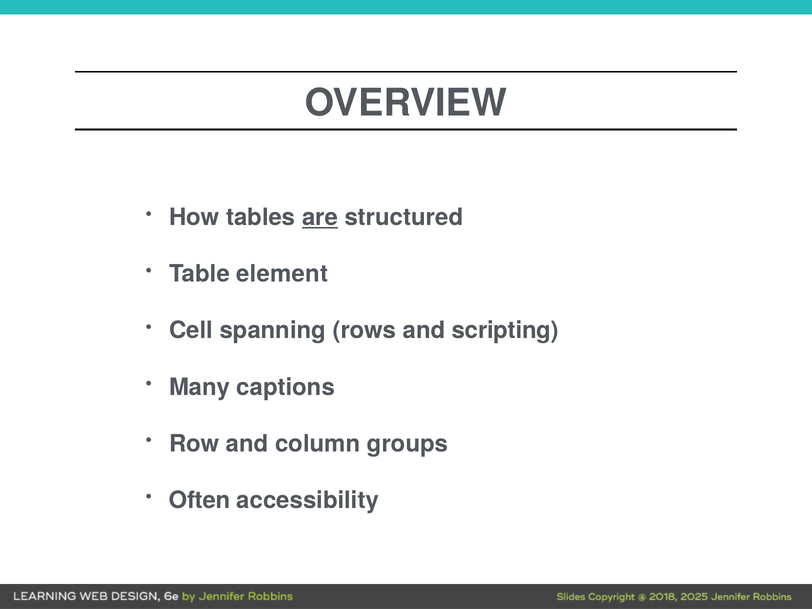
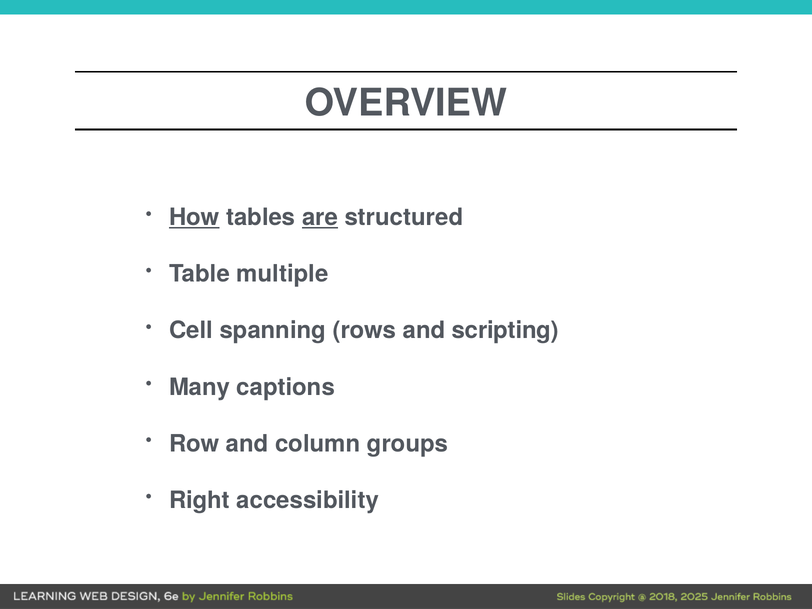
How underline: none -> present (194, 218)
element: element -> multiple (282, 274)
Often: Often -> Right (199, 500)
